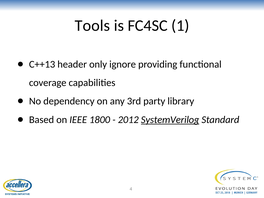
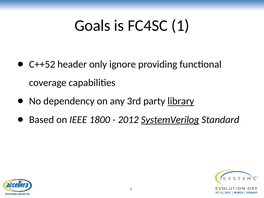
Tools: Tools -> Goals (92, 26)
C++13: C++13 -> C++52 (42, 64)
library underline: none -> present (181, 101)
